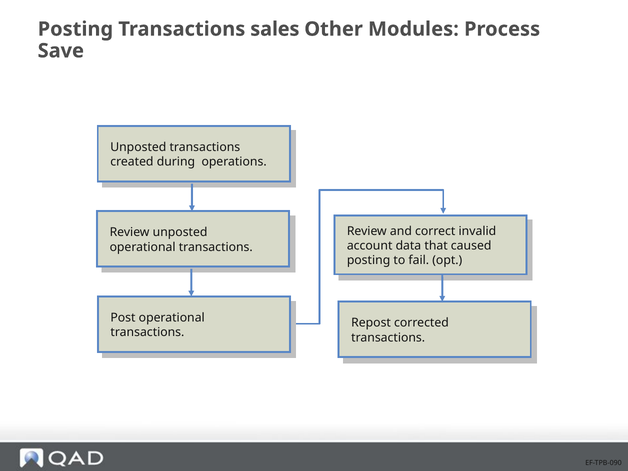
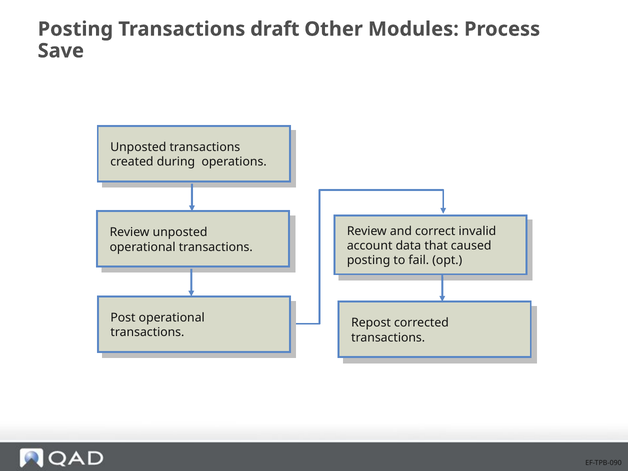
sales: sales -> draft (275, 29)
